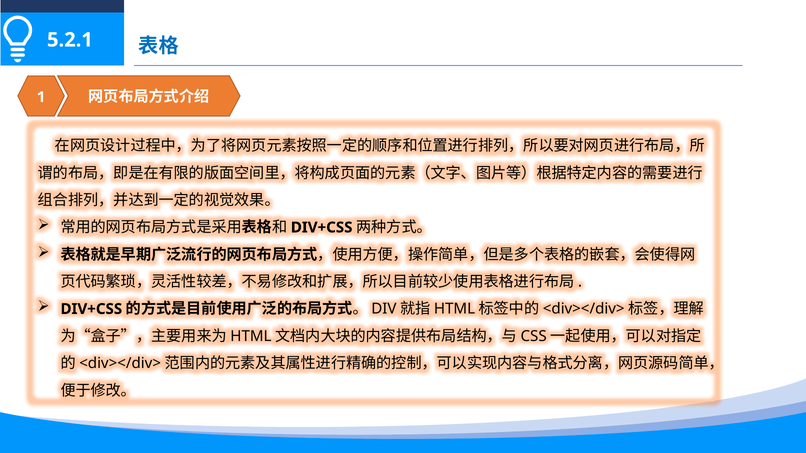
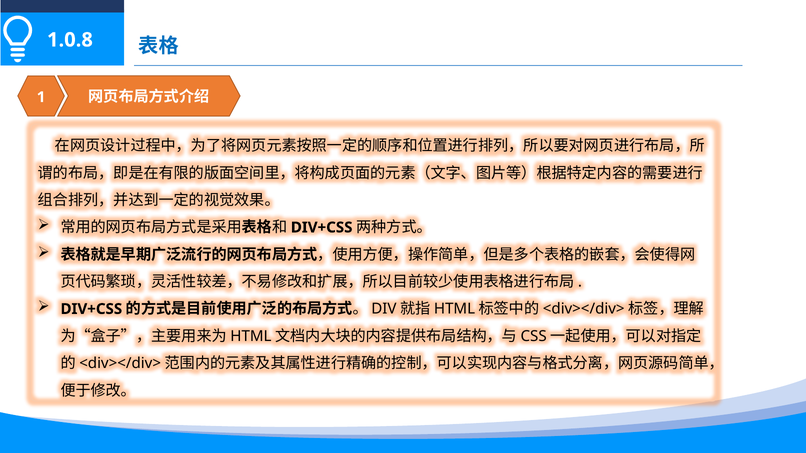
5.2.1: 5.2.1 -> 1.0.8 (70, 40)
